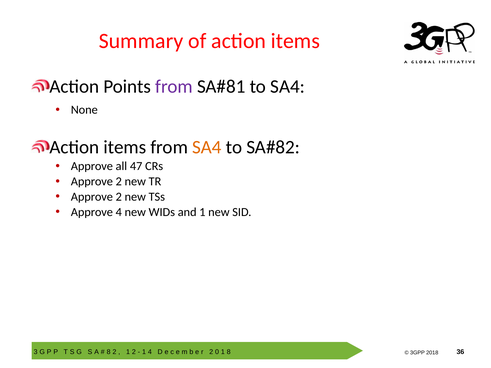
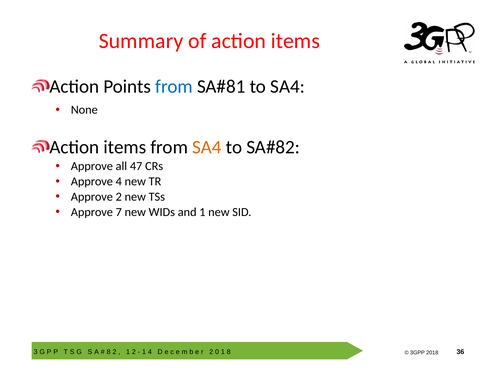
from colour: purple -> blue (174, 87)
2: 2 -> 4 (119, 182)
Approve 4: 4 -> 7 (119, 212)
